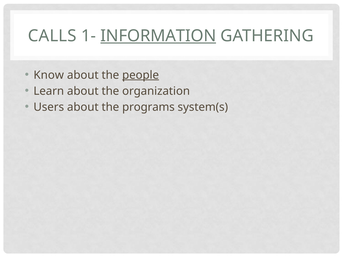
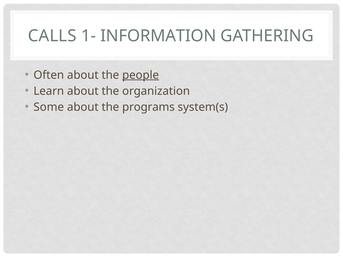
INFORMATION underline: present -> none (158, 36)
Know: Know -> Often (49, 75)
Users: Users -> Some (49, 107)
